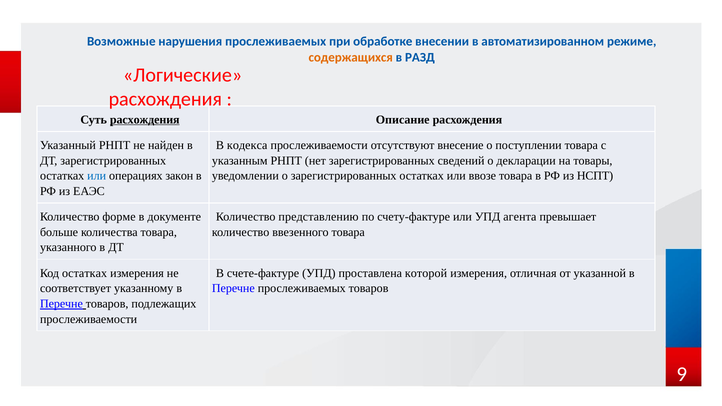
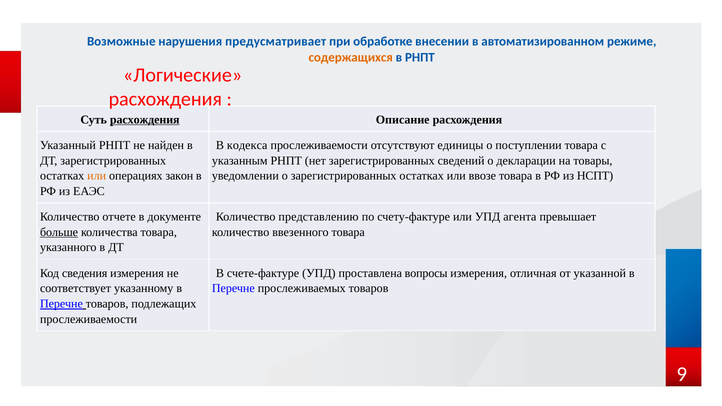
нарушения прослеживаемых: прослеживаемых -> предусматривает (276, 42)
в РАЗД: РАЗД -> РНПТ (420, 57)
внесение: внесение -> единицы (460, 145)
или colour: blue -> orange (97, 176)
форме: форме -> отчете (119, 217)
больше underline: none -> present (59, 232)
Код остатках: остатках -> сведения (85, 273)
которой: которой -> вопросы (426, 273)
